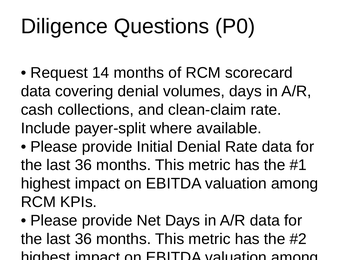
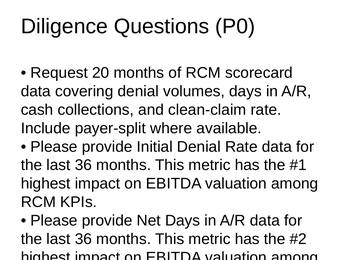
14: 14 -> 20 (101, 73)
